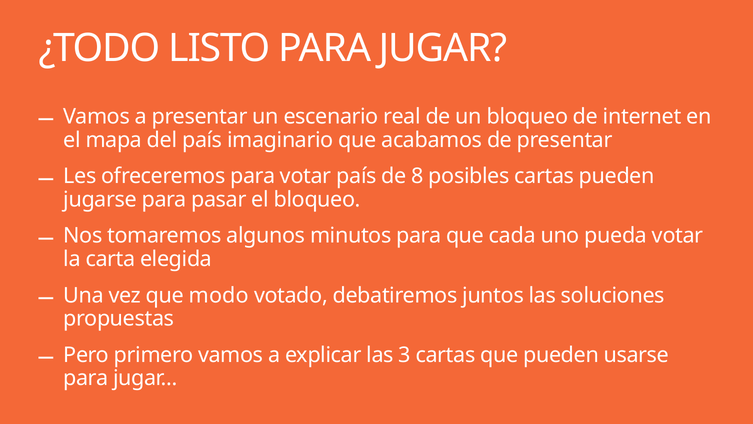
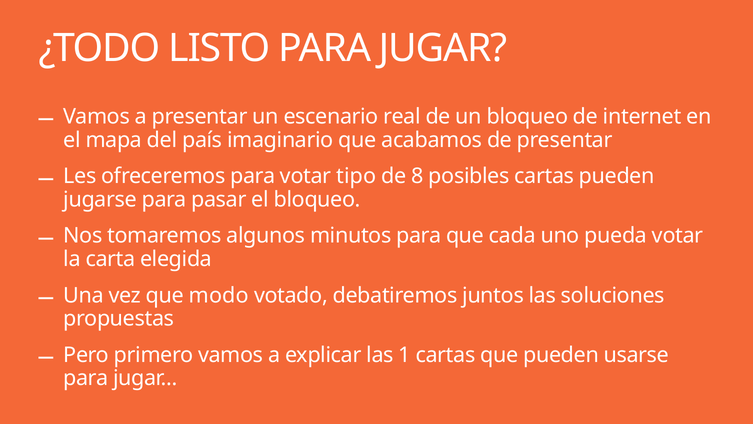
votar país: país -> tipo (356, 176)
3: 3 -> 1 (405, 355)
